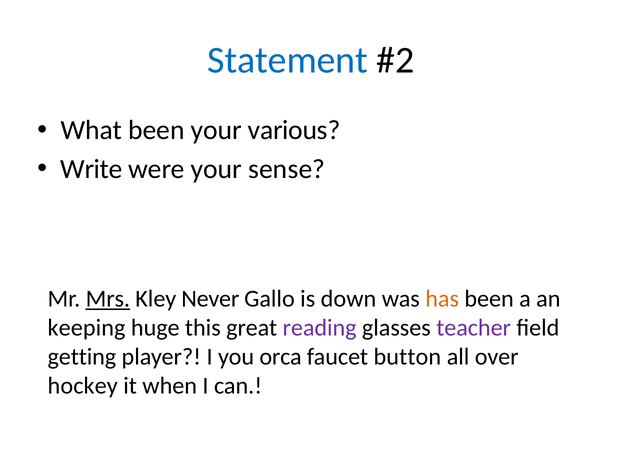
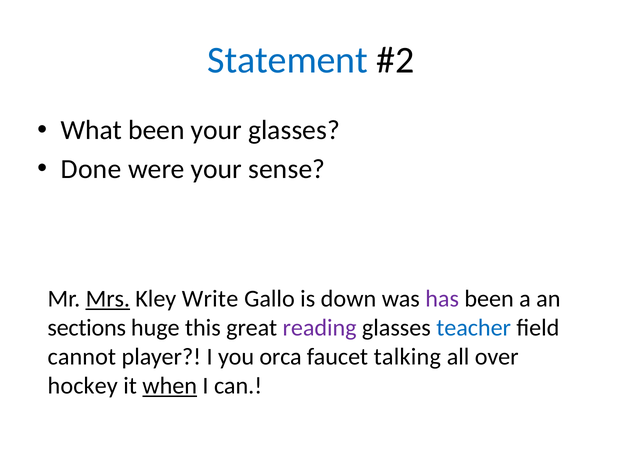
your various: various -> glasses (294, 130)
Write: Write -> Done (91, 169)
Never: Never -> Write (210, 299)
has colour: orange -> purple (442, 299)
keeping: keeping -> sections (87, 328)
teacher colour: purple -> blue (474, 328)
getting: getting -> cannot (82, 357)
button: button -> talking (407, 357)
when underline: none -> present (170, 386)
